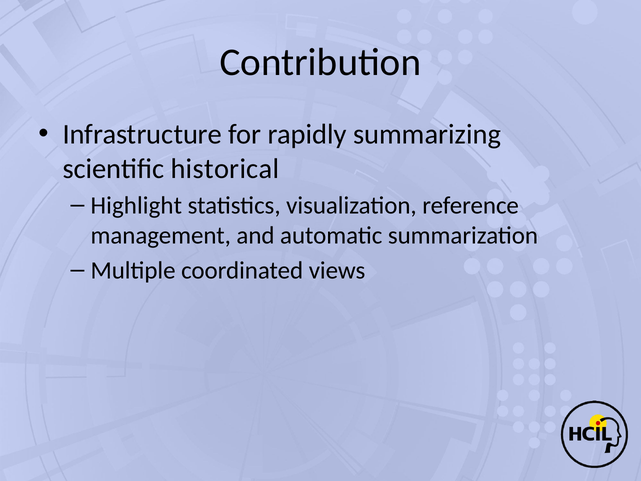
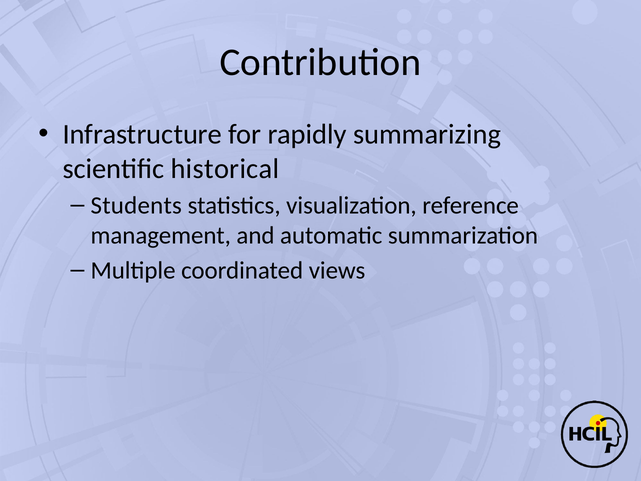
Highlight: Highlight -> Students (136, 205)
